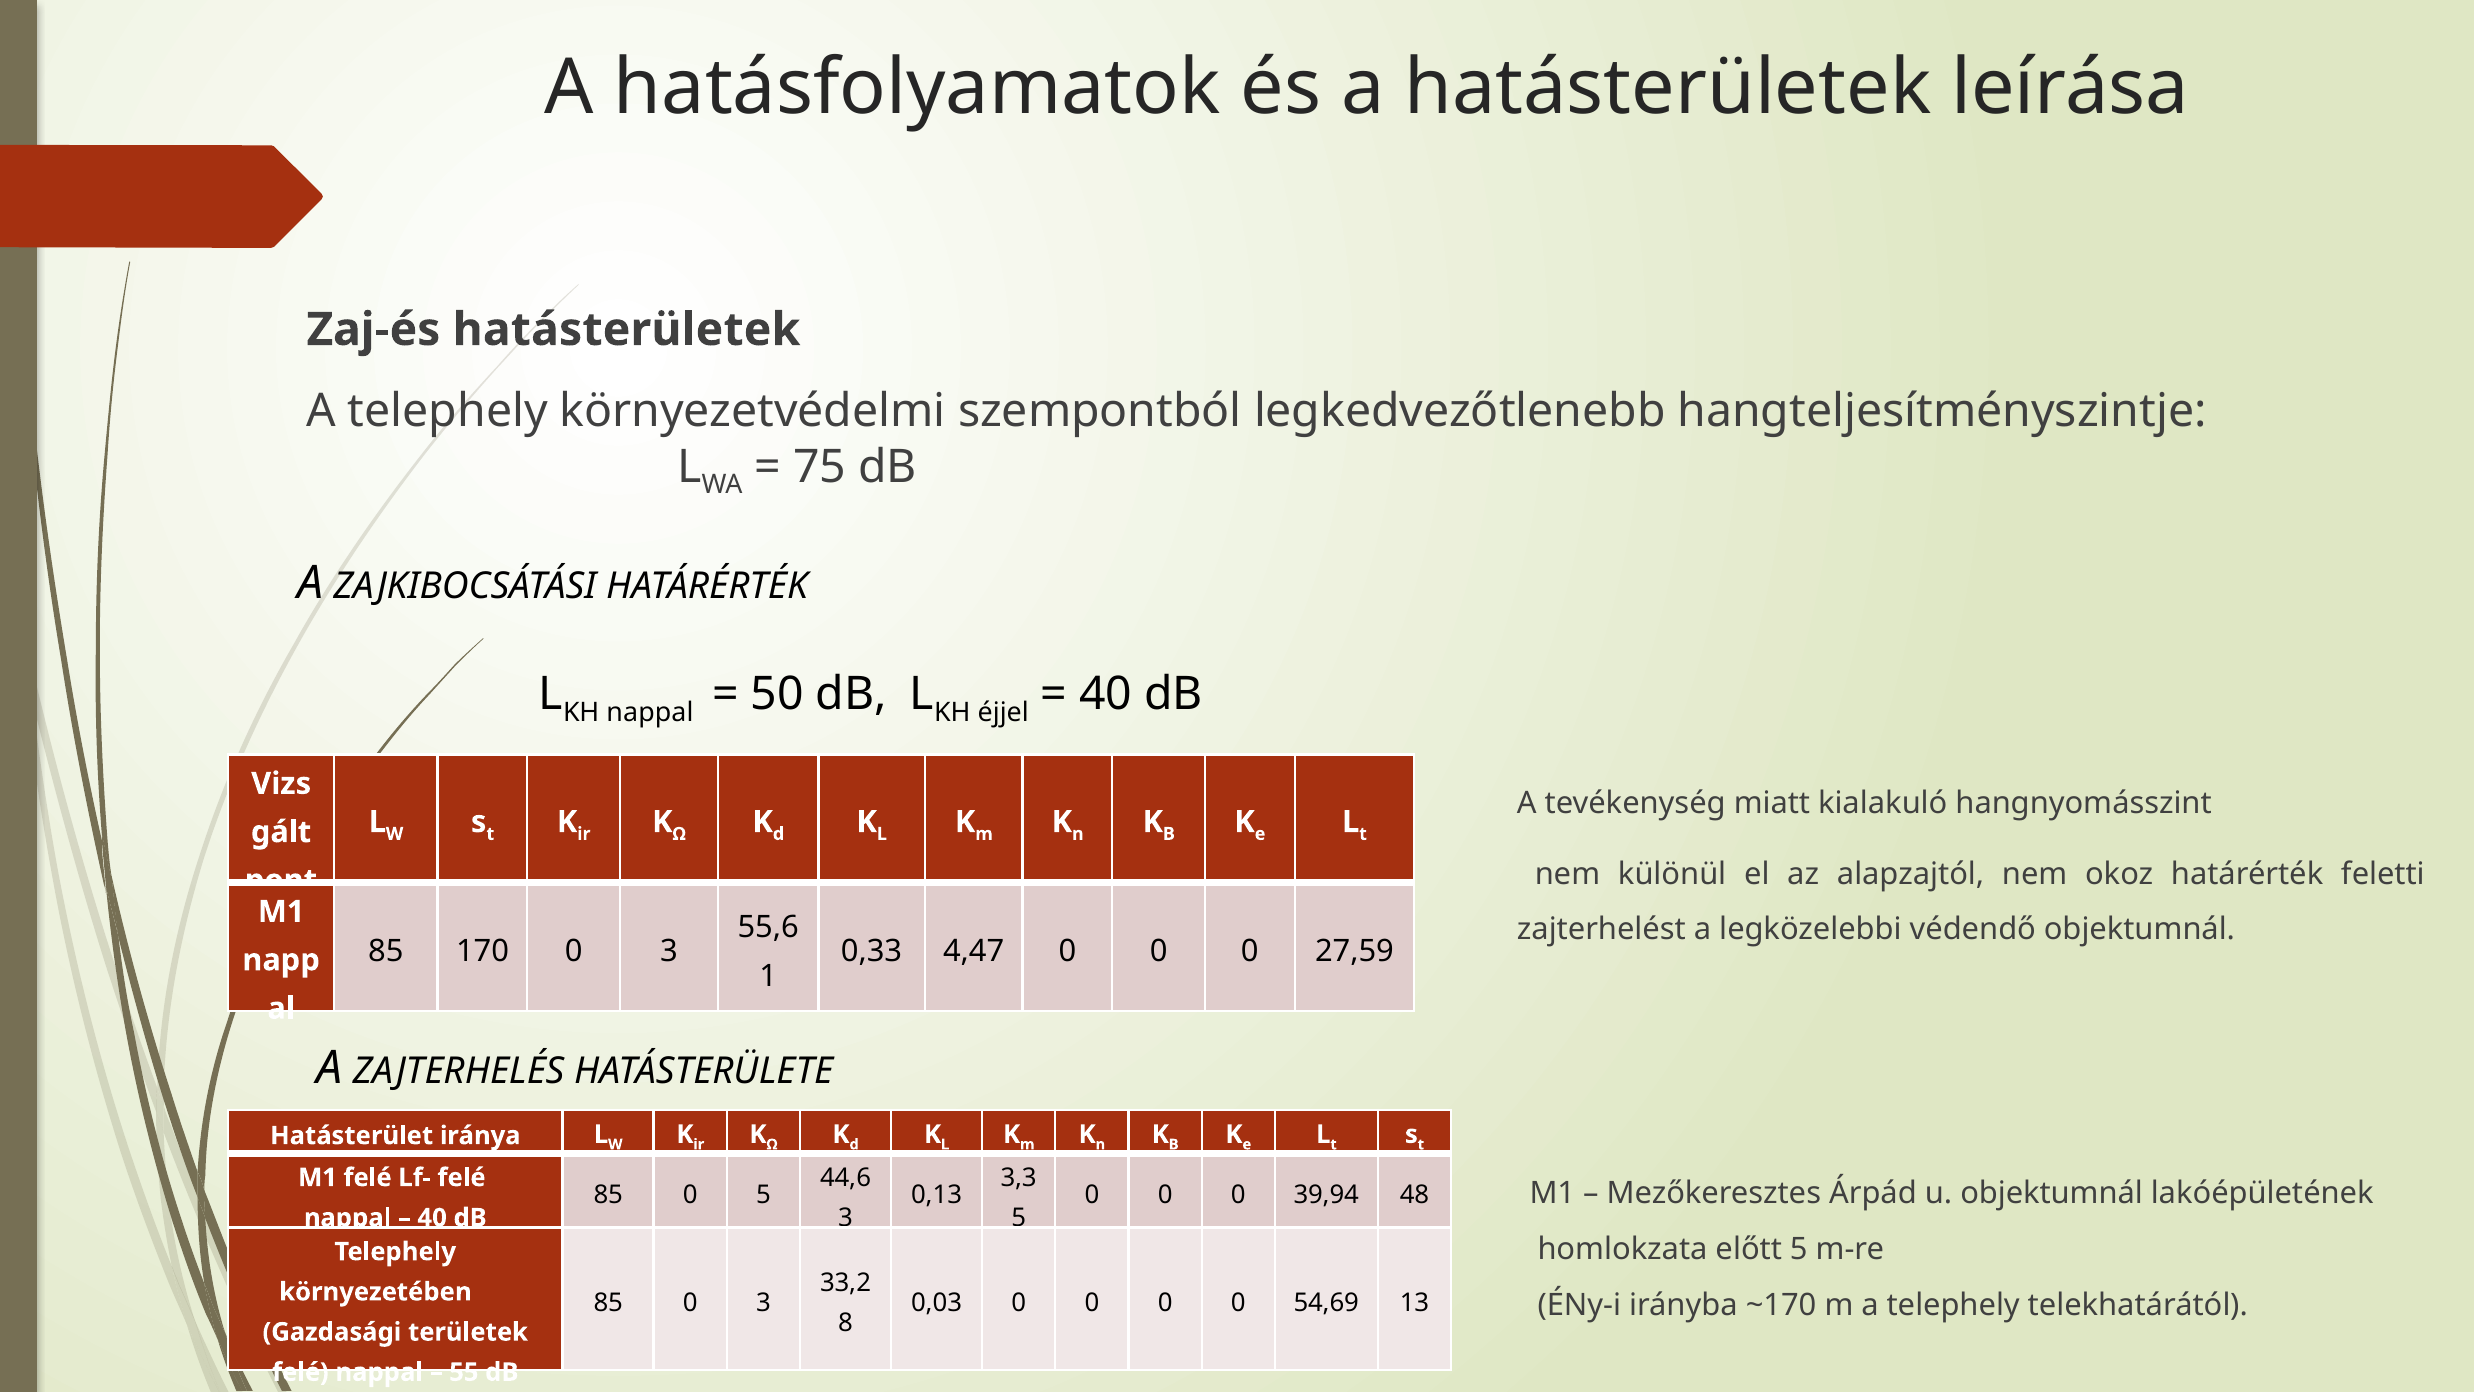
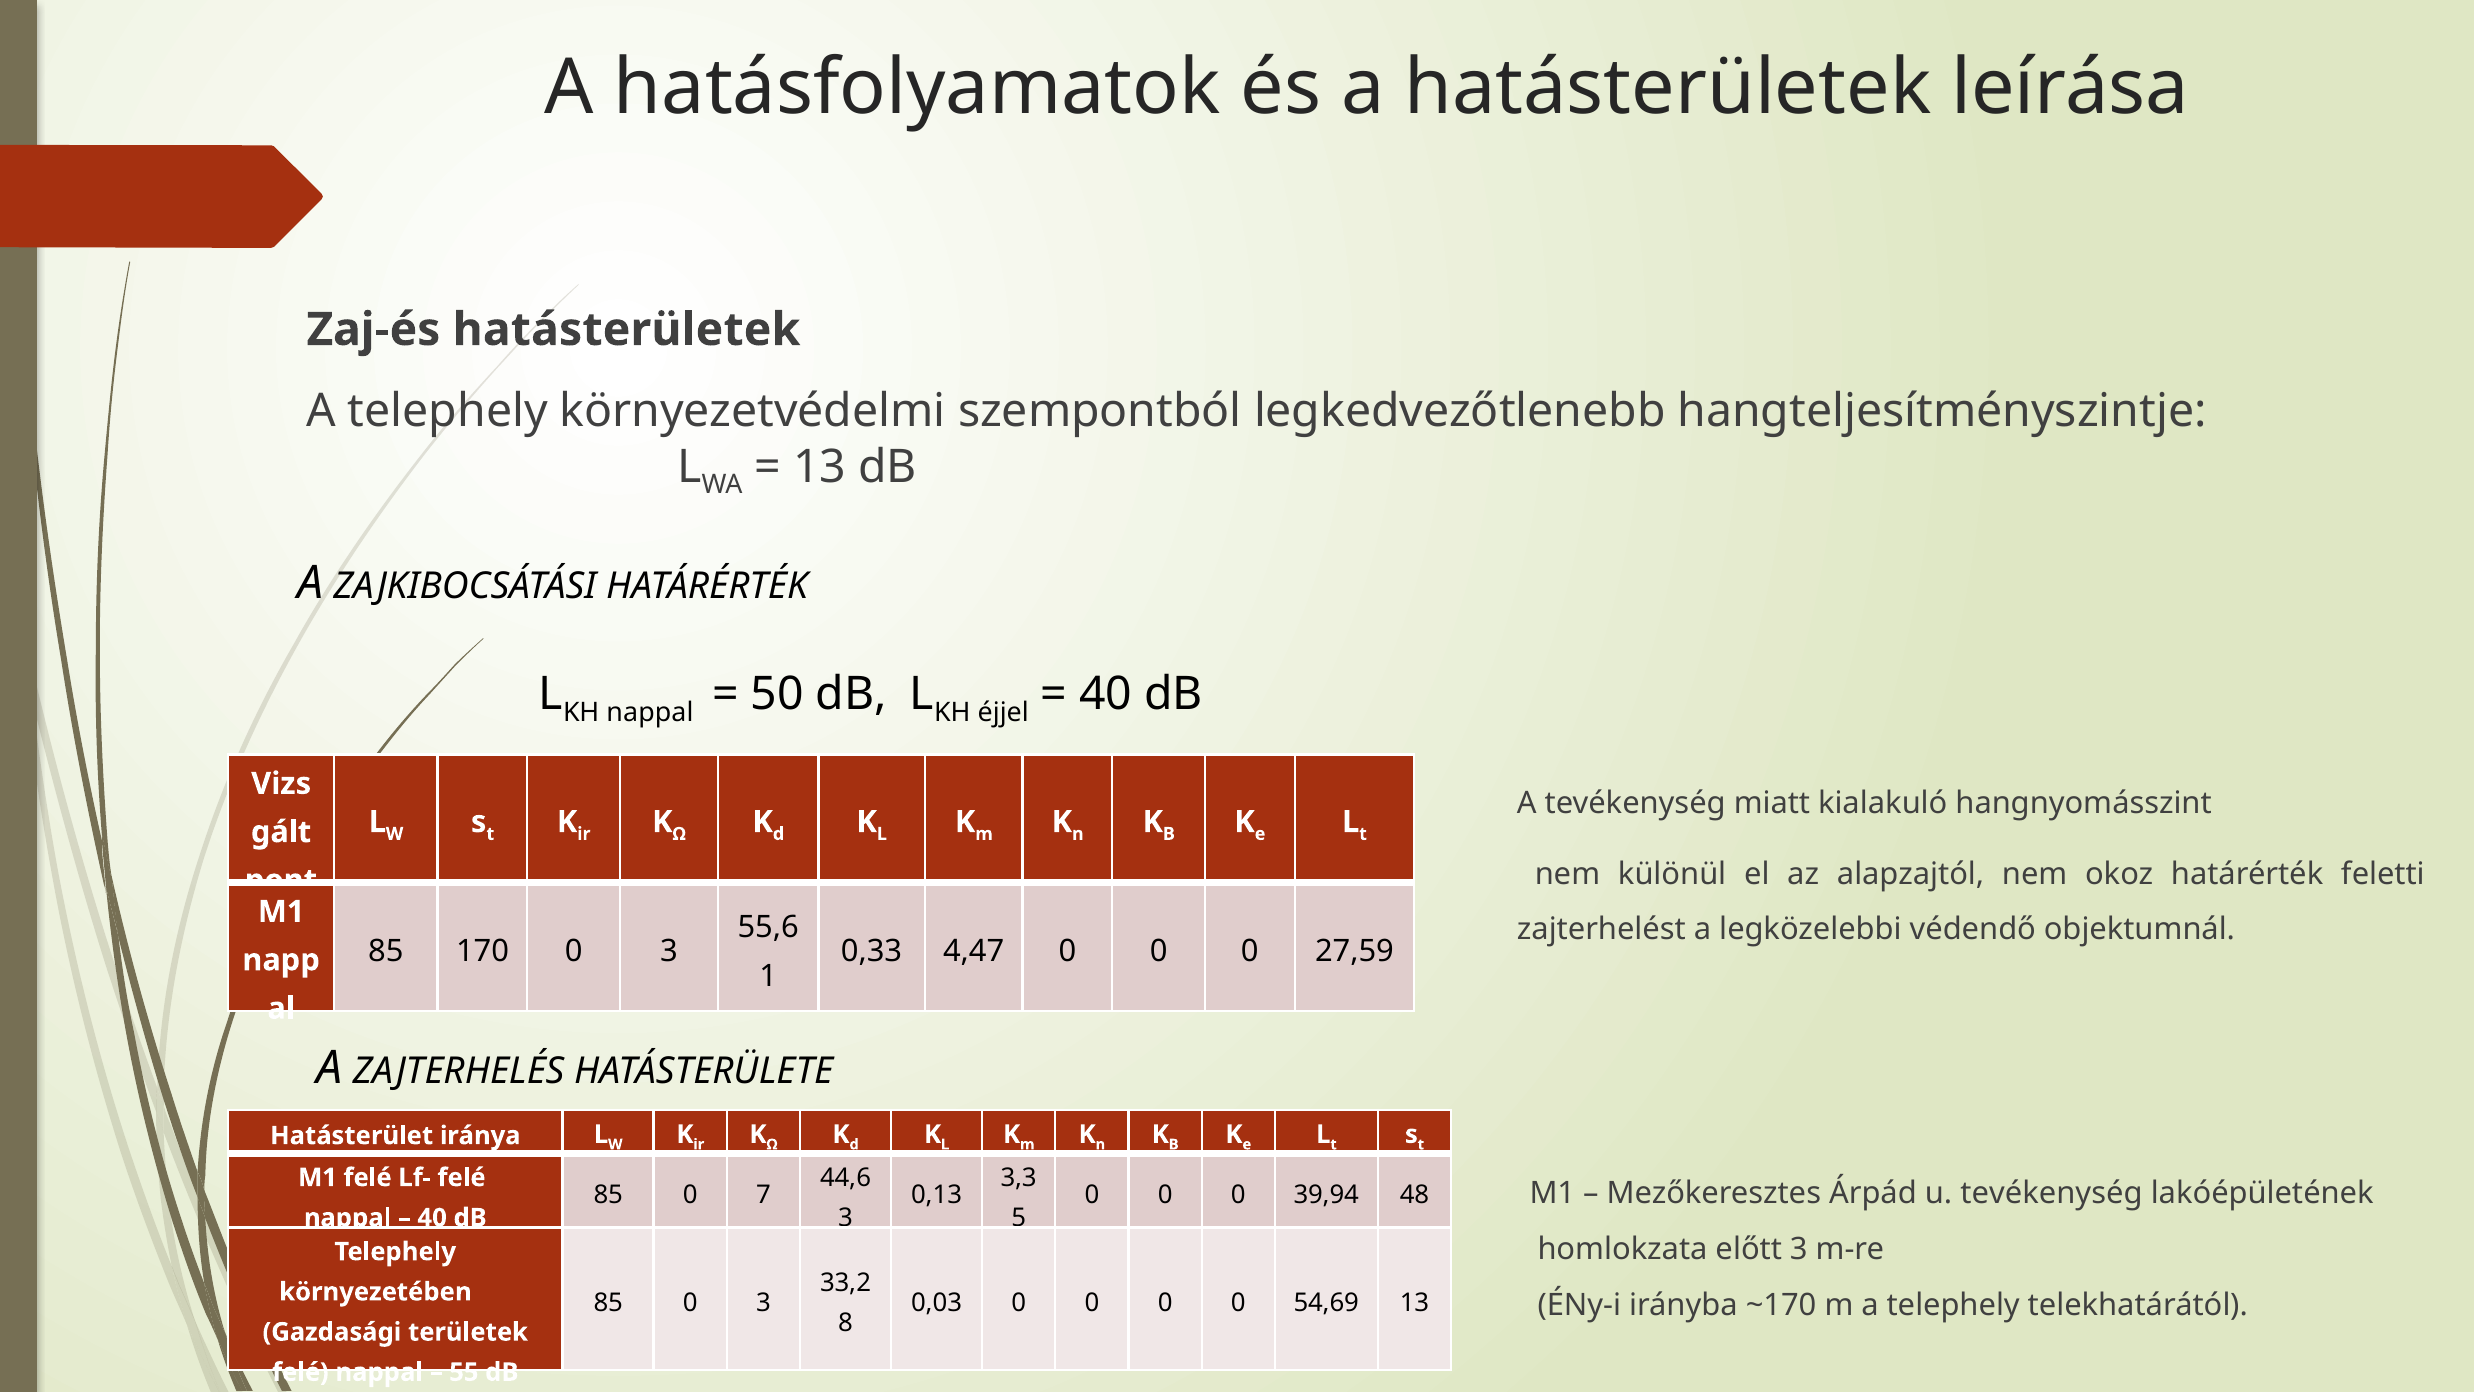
75: 75 -> 13 (820, 467)
u objektumnál: objektumnál -> tevékenység (2051, 1193)
0 5: 5 -> 7 (764, 1194)
előtt 5: 5 -> 3 (1799, 1249)
